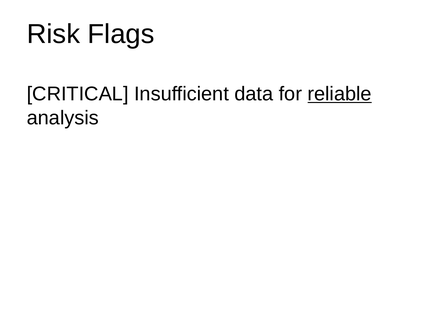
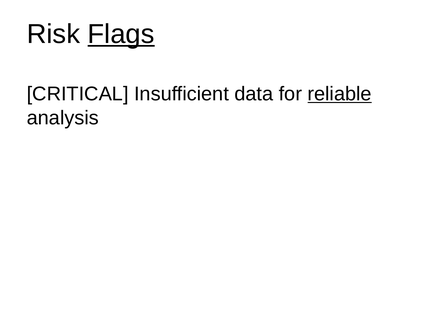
Flags underline: none -> present (121, 34)
